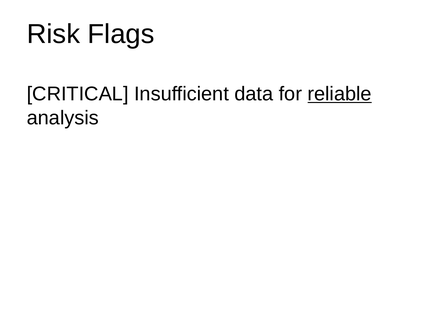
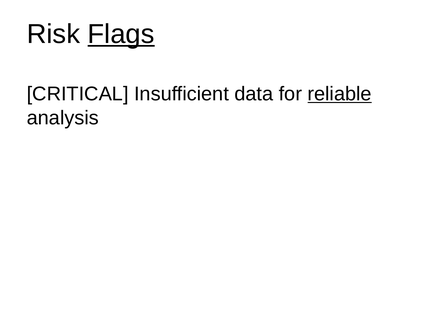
Flags underline: none -> present (121, 34)
